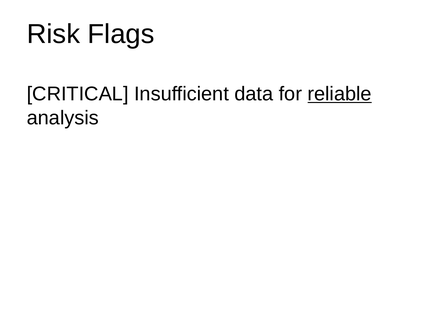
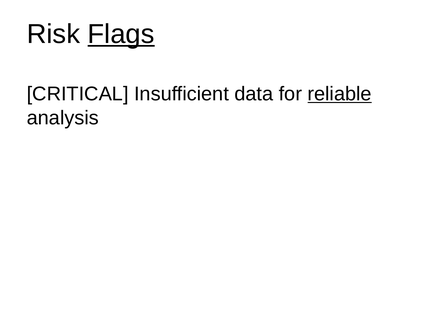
Flags underline: none -> present (121, 34)
